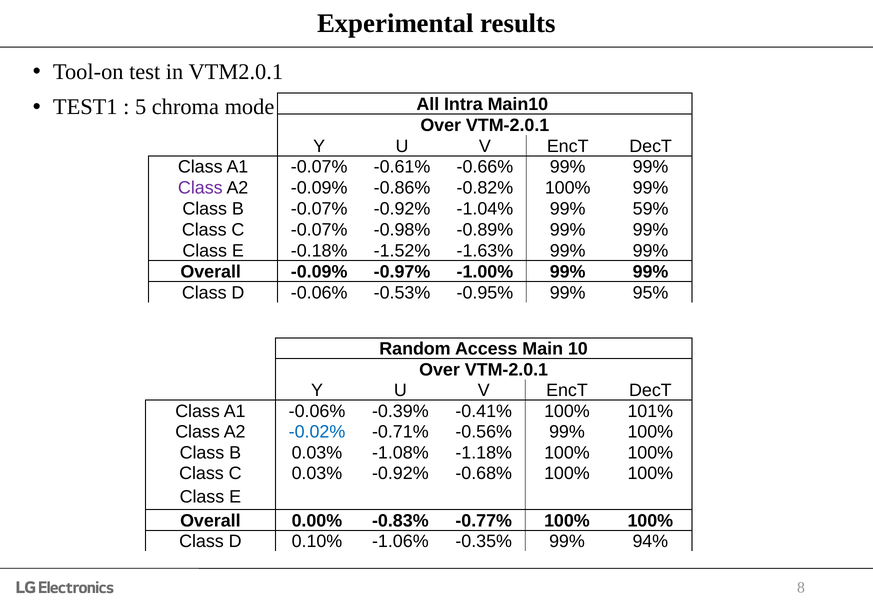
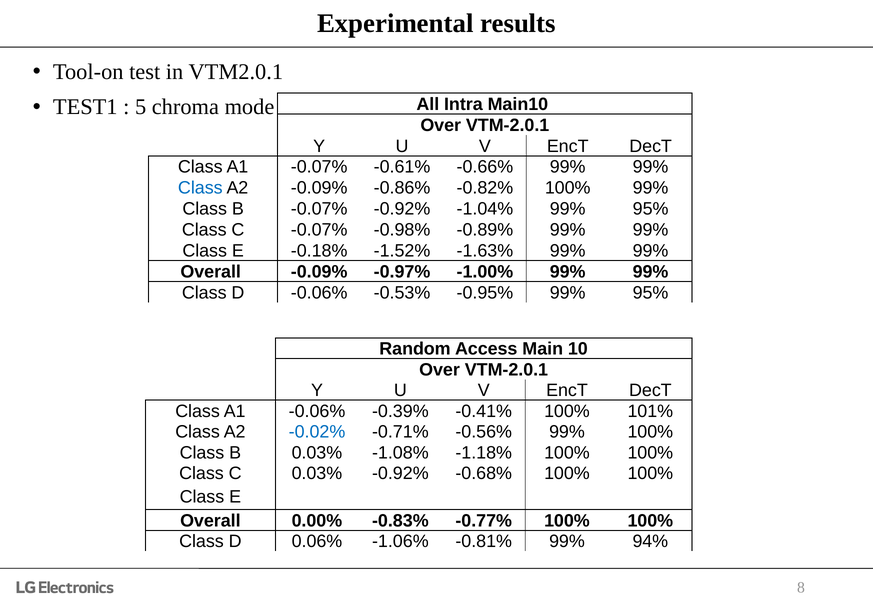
Class colour: purple -> blue (200, 188)
-1.04% 99% 59%: 59% -> 95% (651, 209)
0.10%: 0.10% -> 0.06% (317, 542)
-0.35%: -0.35% -> -0.81% (484, 542)
